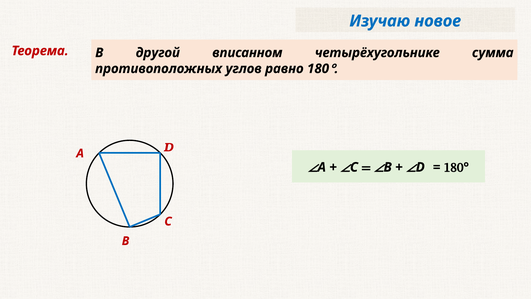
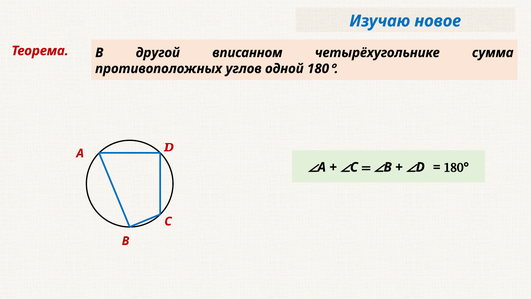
равно: равно -> одной (284, 69)
